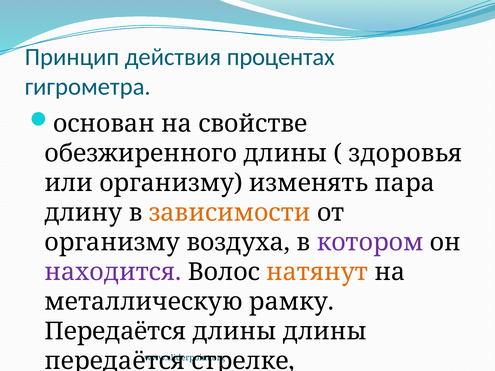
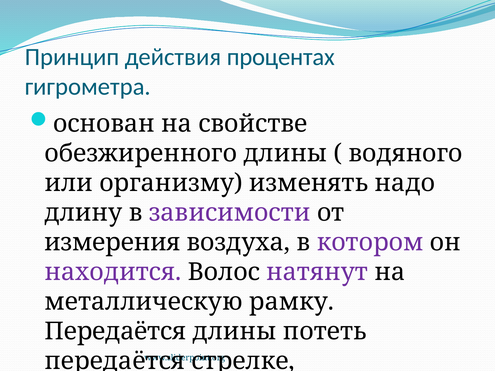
здоровья: здоровья -> водяного (406, 153)
пара: пара -> надо (405, 183)
зависимости colour: orange -> purple (230, 213)
организму: организму -> измерения (112, 243)
натянут colour: orange -> purple (317, 272)
длины длины: длины -> потеть (325, 332)
